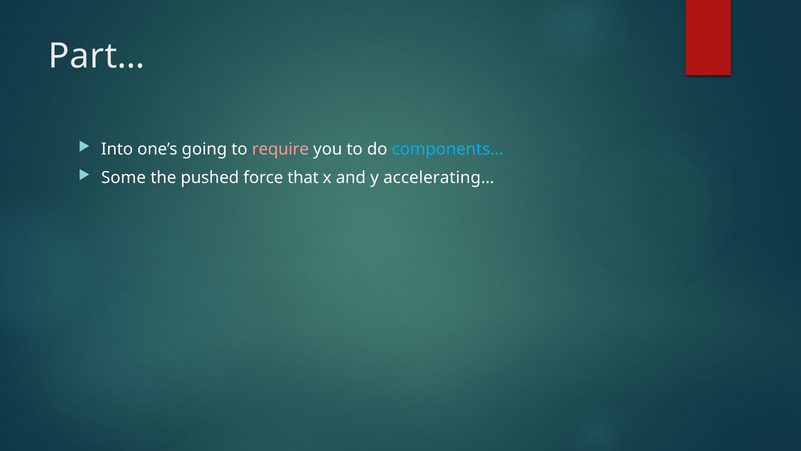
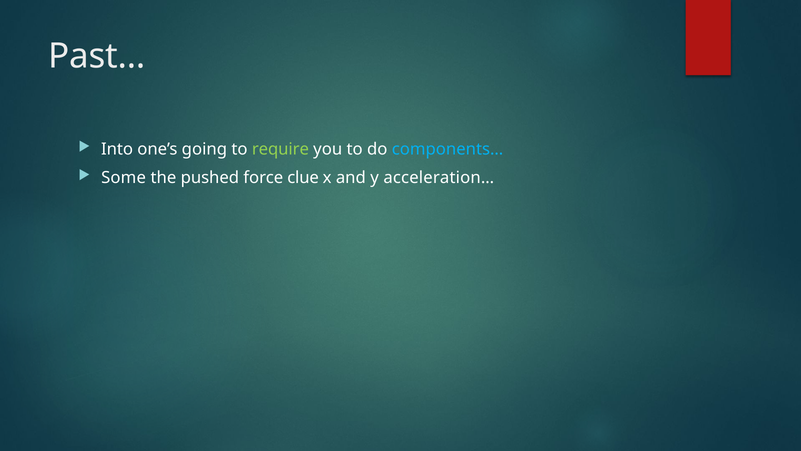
Part…: Part… -> Past… (97, 56)
require colour: pink -> light green (280, 149)
that: that -> clue (303, 177)
accelerating…: accelerating… -> acceleration… (439, 177)
